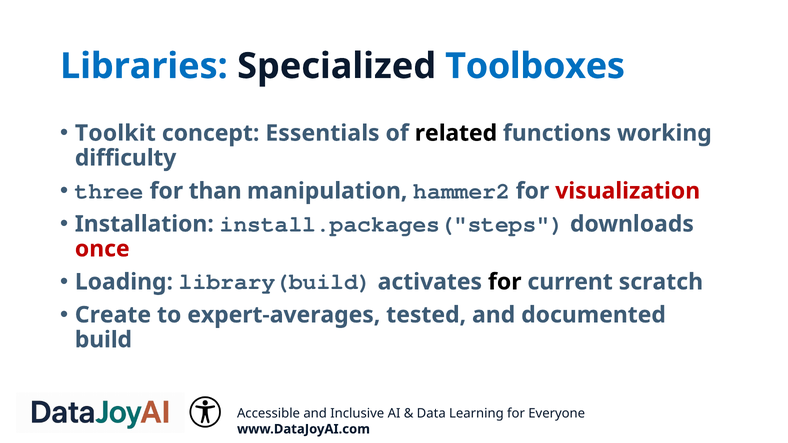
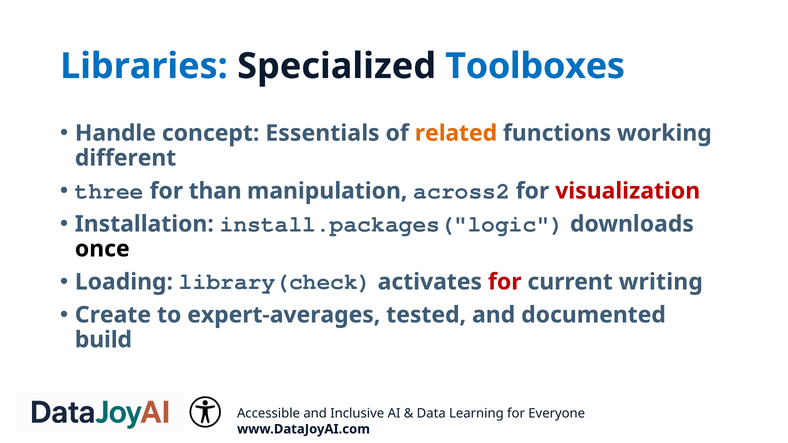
Toolkit: Toolkit -> Handle (115, 133)
related colour: black -> orange (456, 133)
difficulty: difficulty -> different (126, 158)
hammer2: hammer2 -> across2 (462, 191)
install.packages("steps: install.packages("steps -> install.packages("logic (392, 224)
once colour: red -> black (102, 249)
library(build: library(build -> library(check (275, 282)
for colour: black -> red (505, 282)
scratch: scratch -> writing (661, 282)
